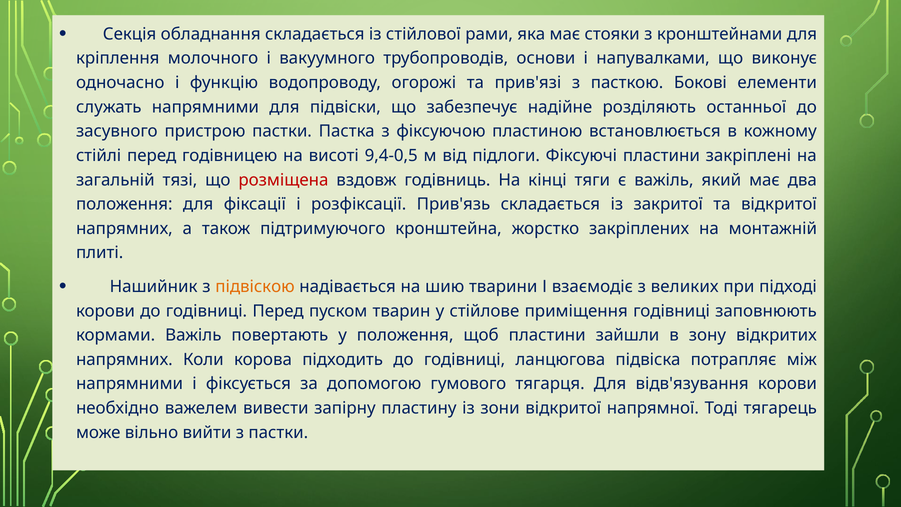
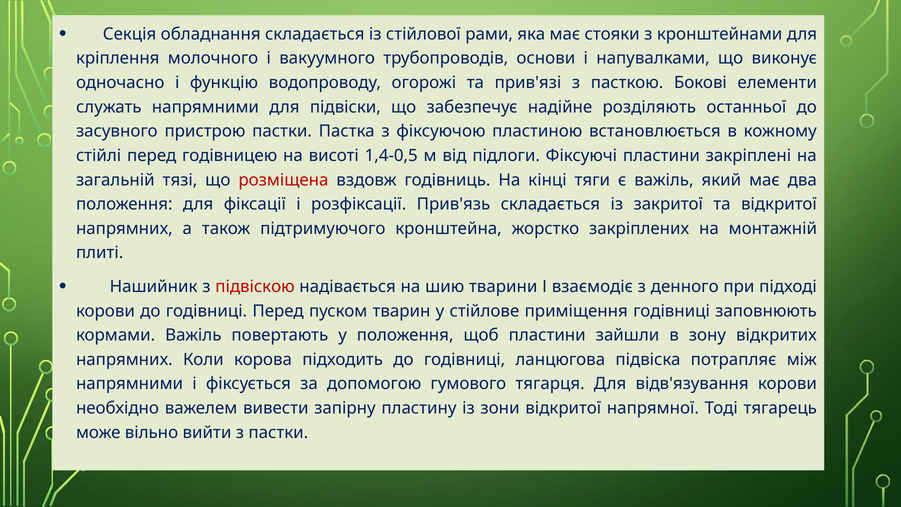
9,4-0,5: 9,4-0,5 -> 1,4-0,5 (391, 156)
підвіскою colour: orange -> red (255, 287)
великих: великих -> денного (685, 287)
